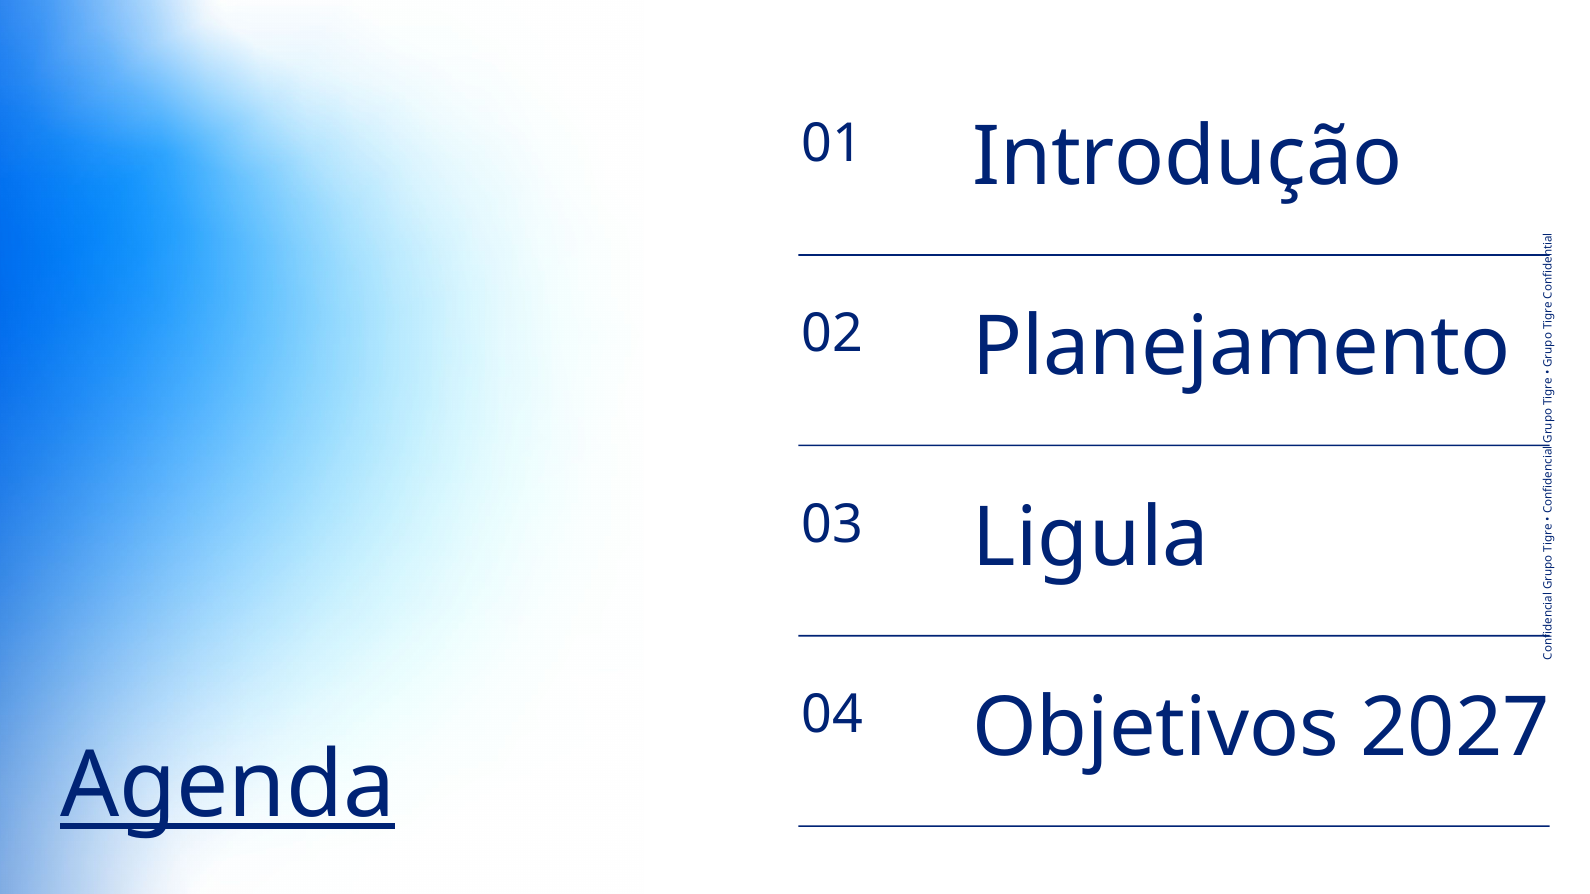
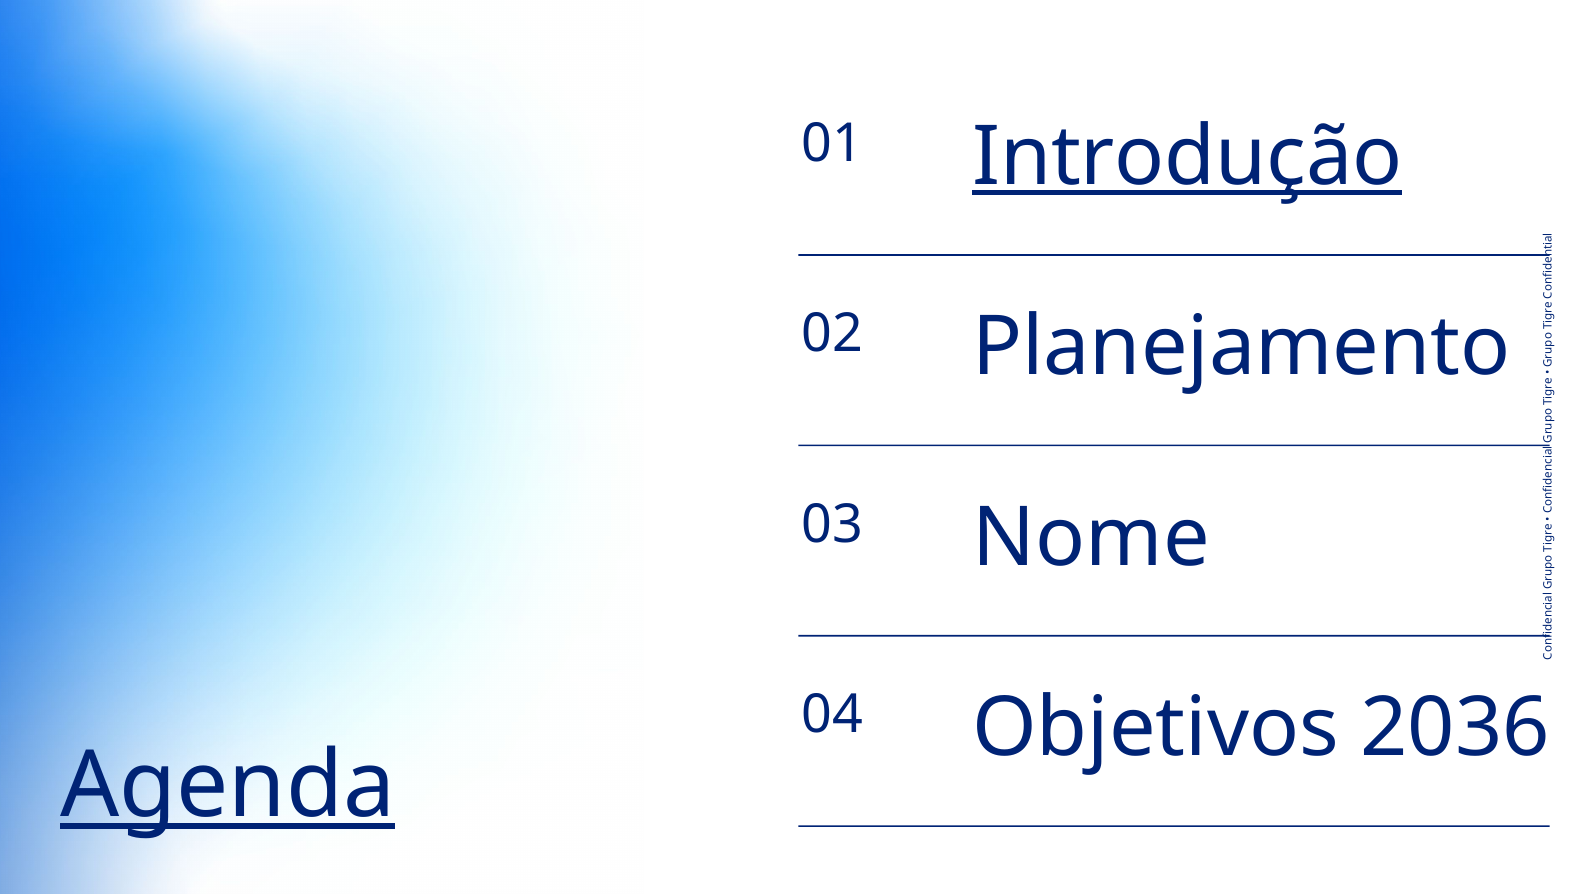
Introdução underline: none -> present (1187, 157)
Ligula: Ligula -> Nome (1091, 538)
2027: 2027 -> 2036 (1455, 729)
